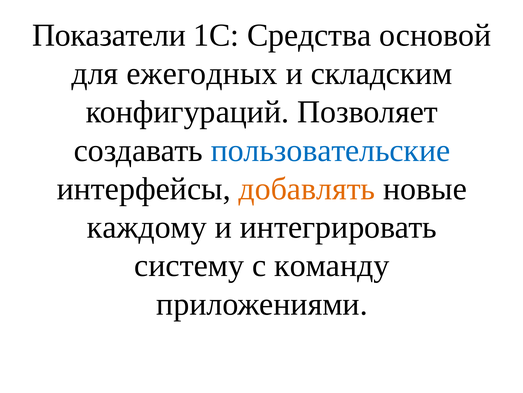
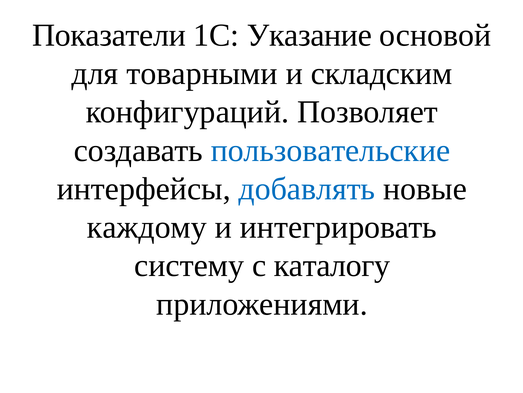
Средства: Средства -> Указание (309, 35)
ежегодных: ежегодных -> товарными (202, 73)
добавлять colour: orange -> blue (307, 189)
команду: команду -> каталогу (332, 265)
